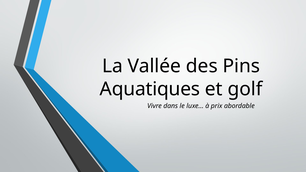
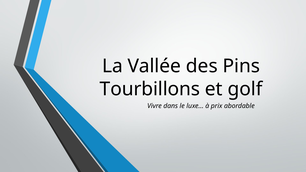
Aquatiques: Aquatiques -> Tourbillons (150, 89)
